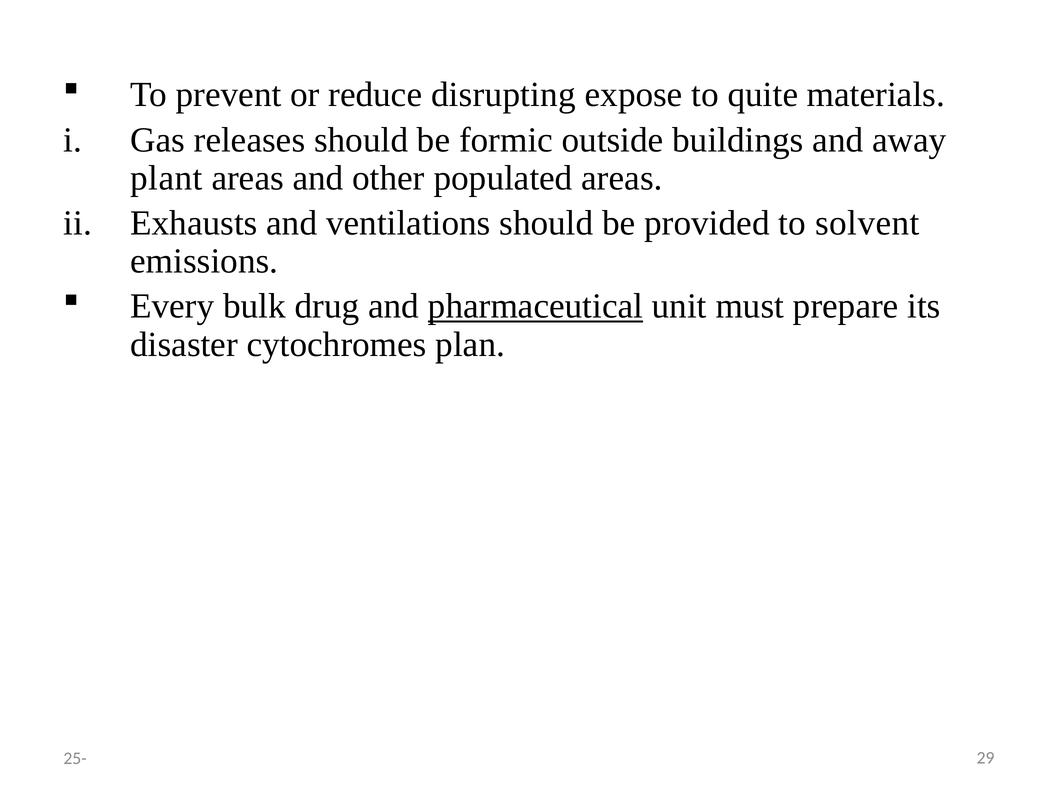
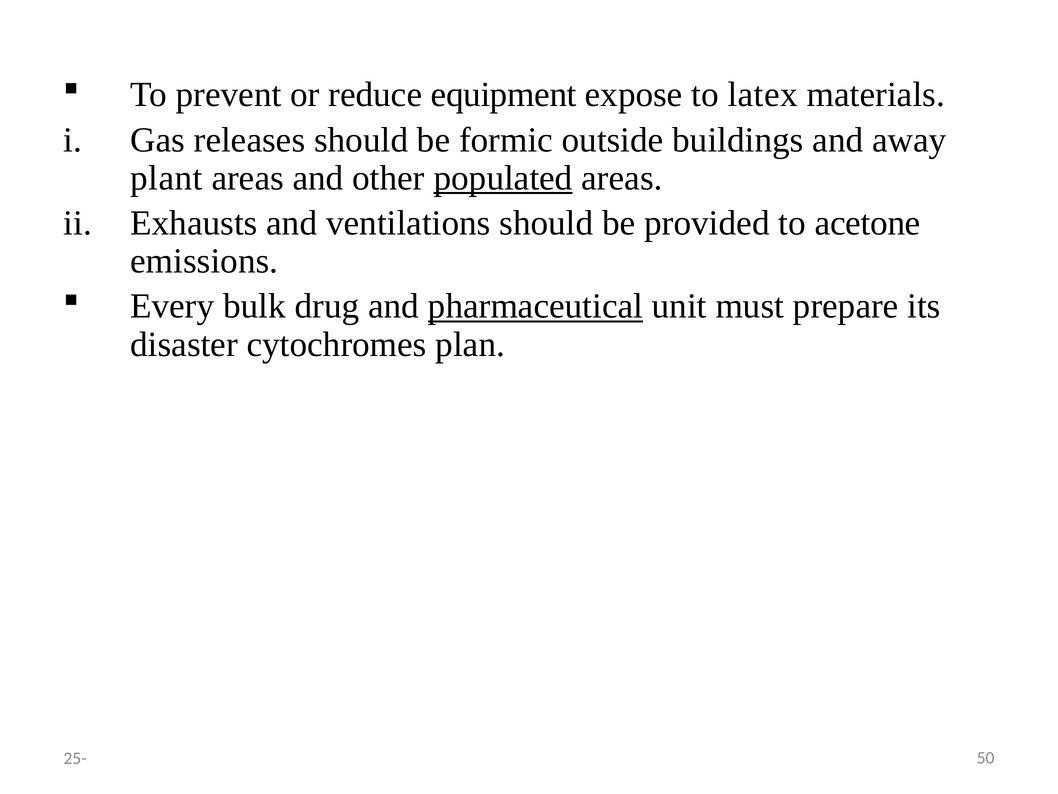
disrupting: disrupting -> equipment (504, 95)
quite: quite -> latex (763, 95)
populated underline: none -> present (503, 178)
solvent: solvent -> acetone (868, 223)
29: 29 -> 50 (986, 758)
